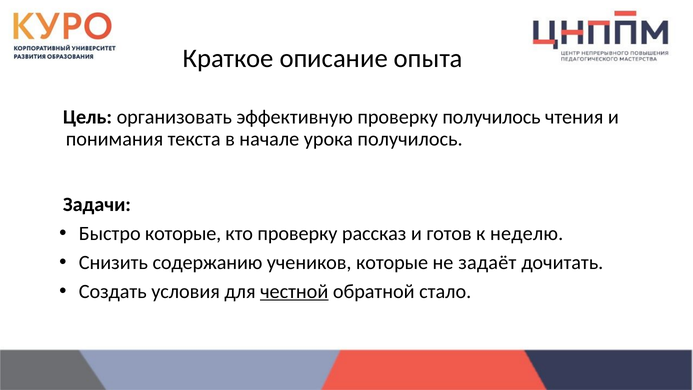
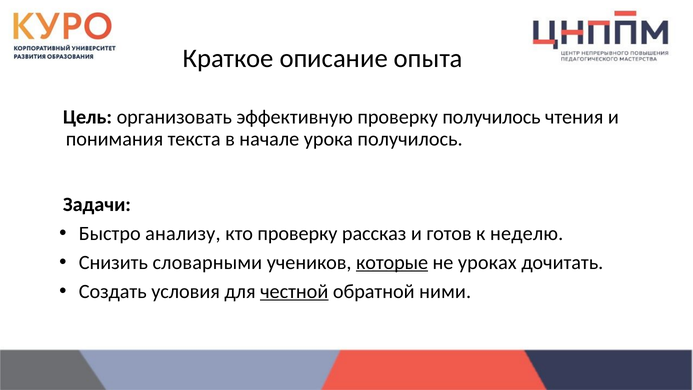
Быстро которые: которые -> анализу (183, 233)
содержанию: содержанию -> словарными (207, 262)
которые underline: none -> present (392, 262)
задаёт: задаёт -> уроках (487, 262)
стало: стало -> ними (445, 291)
